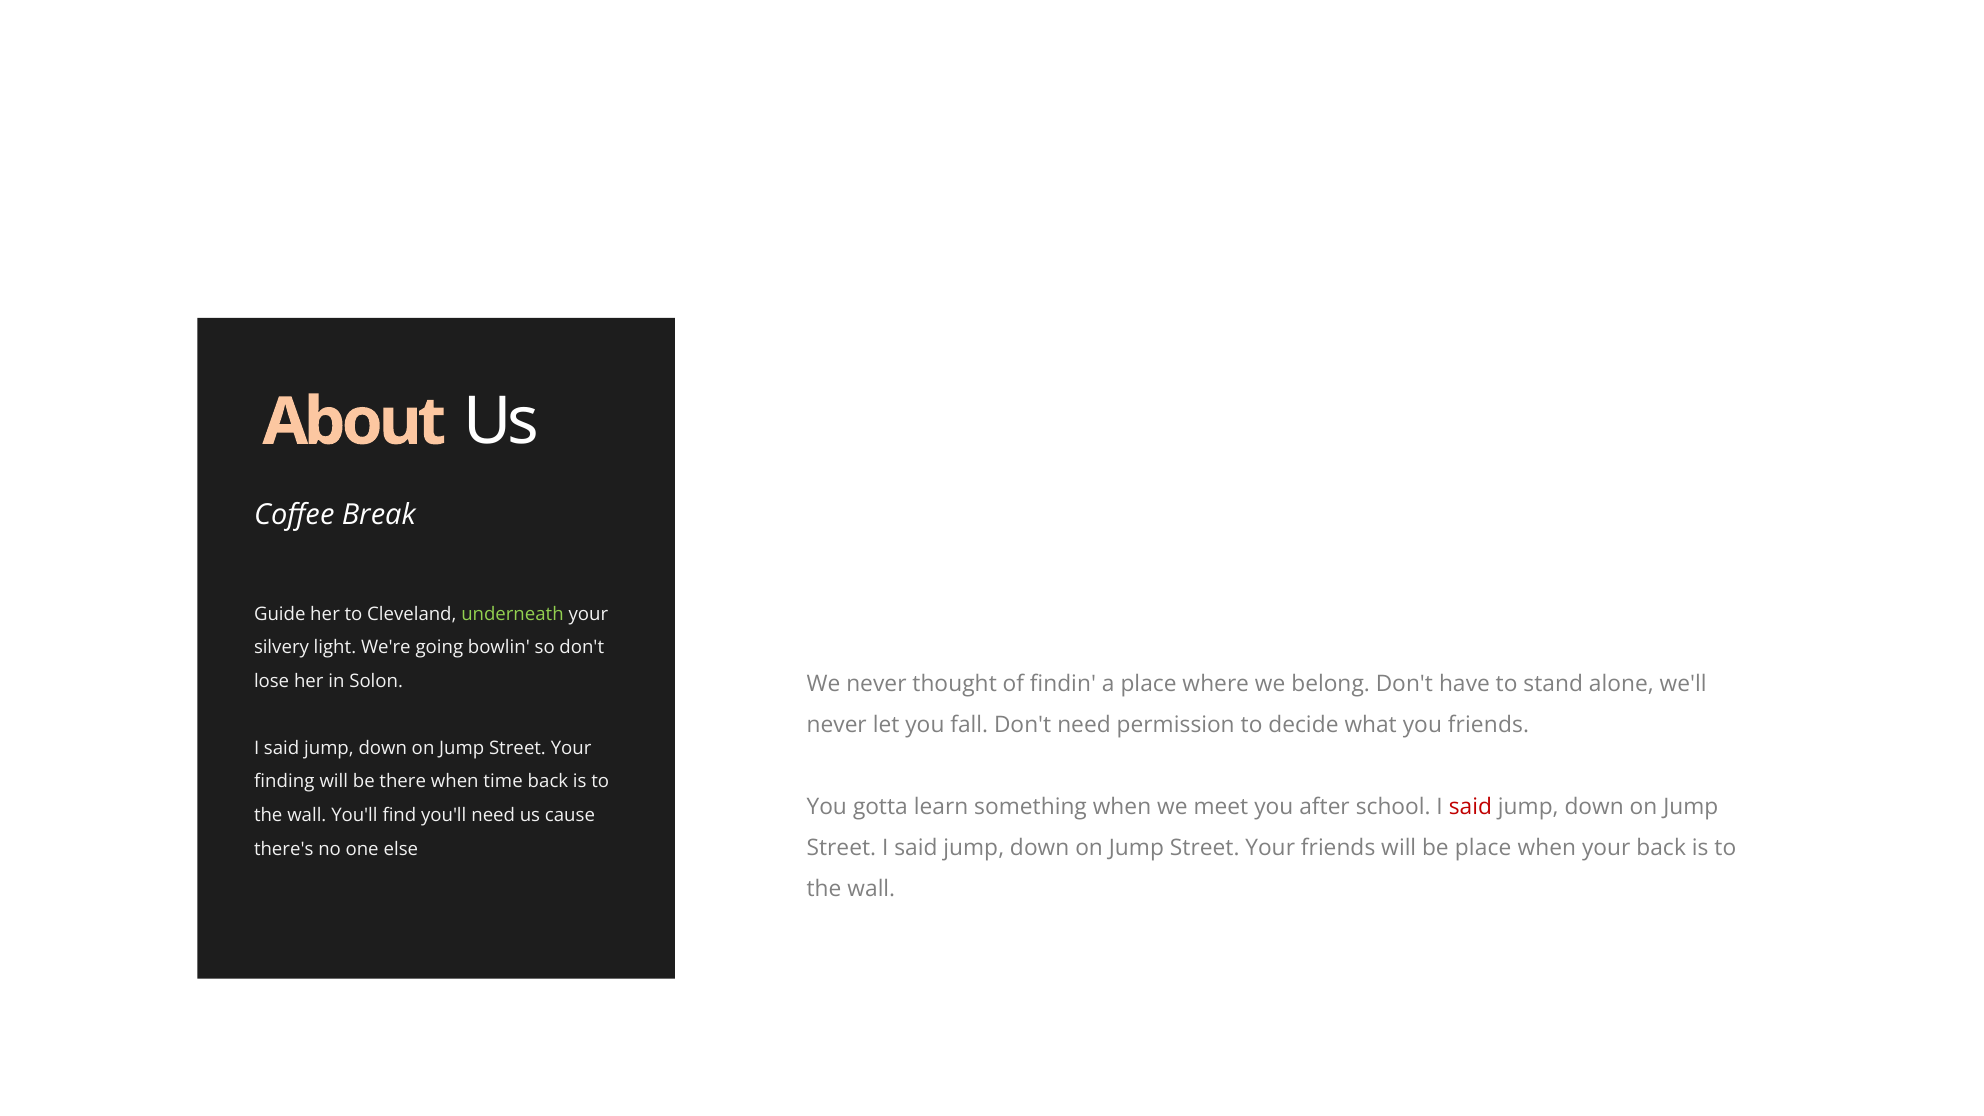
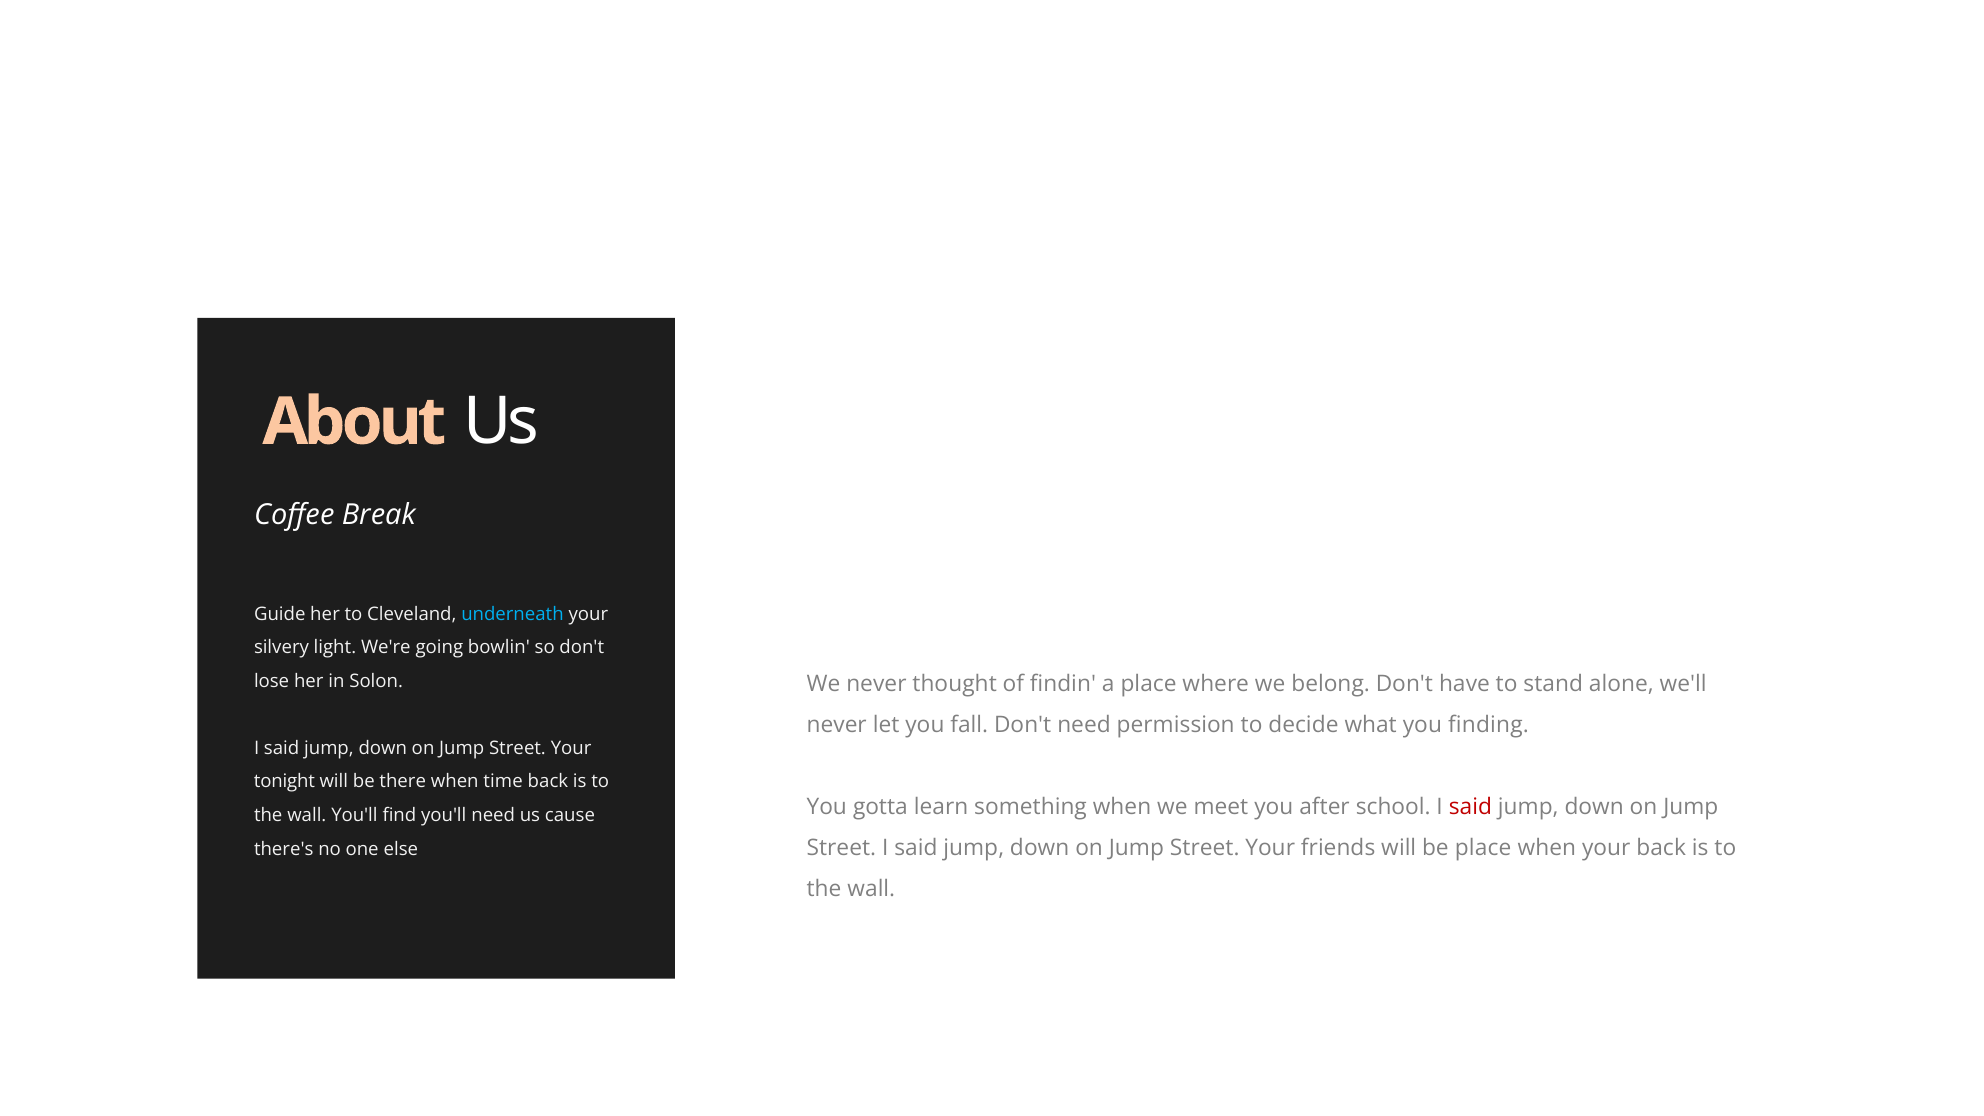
underneath colour: light green -> light blue (512, 614)
you friends: friends -> finding (1488, 725)
finding: finding -> tonight (284, 782)
